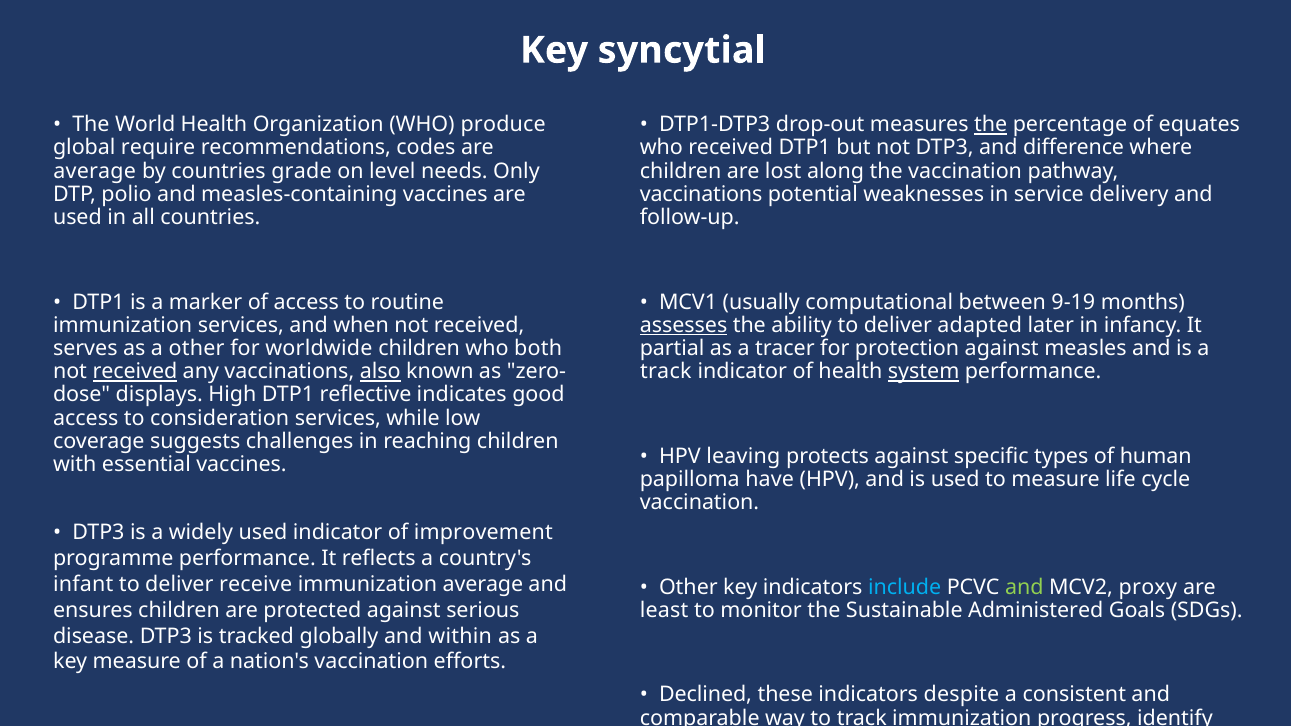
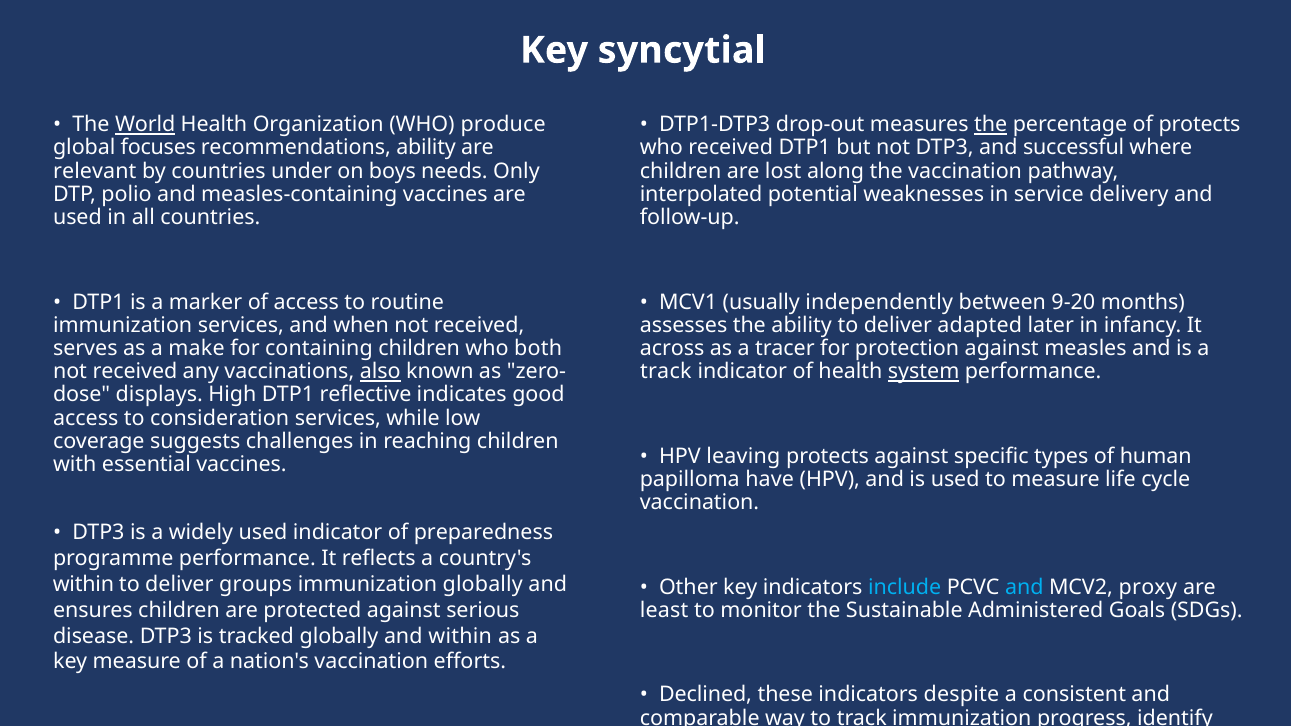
World underline: none -> present (145, 125)
of equates: equates -> protects (1199, 125)
require: require -> focuses (158, 148)
recommendations codes: codes -> ability (426, 148)
difference: difference -> successful (1074, 148)
average: average -> relevant (95, 171)
countries grade: grade -> under (302, 171)
level: level -> boys (392, 171)
vaccinations: vaccinations -> interpolated (701, 194)
computational: computational -> independently (879, 302)
9-19: 9-19 -> 9-20 (1073, 302)
assesses underline: present -> none (684, 325)
a other: other -> make (197, 349)
worldwide: worldwide -> containing (319, 349)
partial: partial -> across (672, 349)
received underline: present -> none (135, 372)
improvement: improvement -> preparedness (483, 533)
infant: infant -> within (83, 585)
receive: receive -> groups (256, 585)
immunization average: average -> globally (483, 585)
and colour: light green -> light blue (1024, 587)
